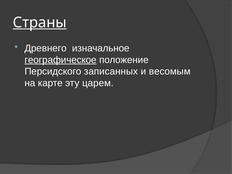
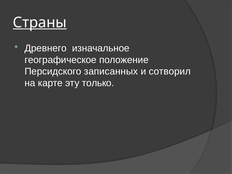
географическое underline: present -> none (61, 60)
весомым: весомым -> сотворил (170, 71)
царем: царем -> только (98, 83)
